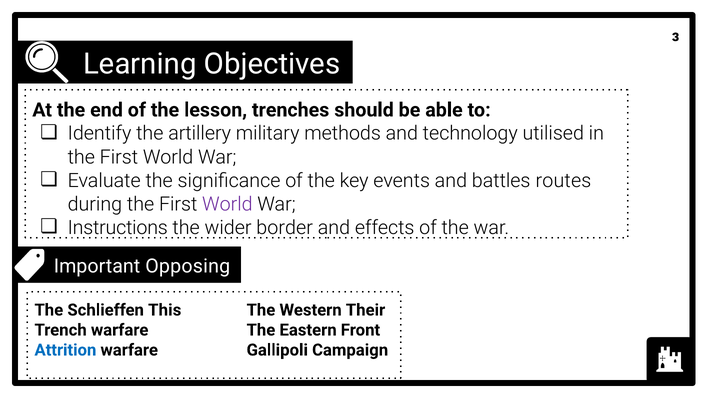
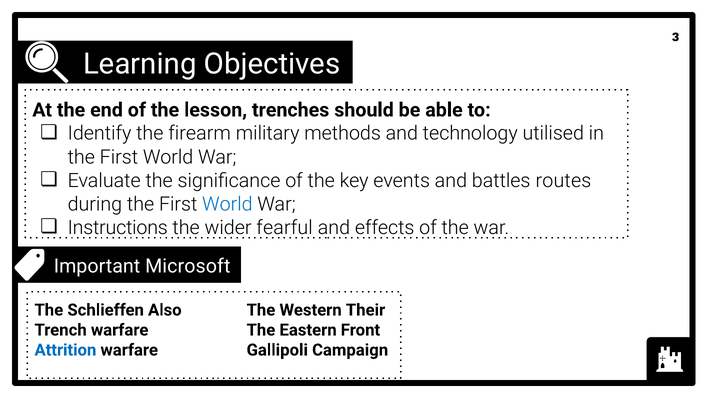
artillery: artillery -> firearm (200, 134)
World colour: purple -> blue (227, 204)
border: border -> fearful (285, 228)
Opposing: Opposing -> Microsoft (188, 267)
This: This -> Also (165, 311)
